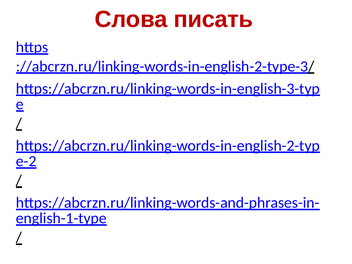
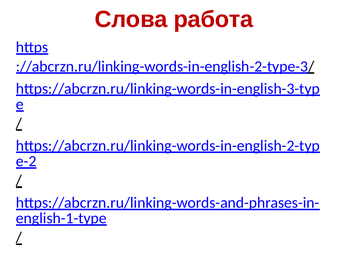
писать: писать -> работа (213, 19)
